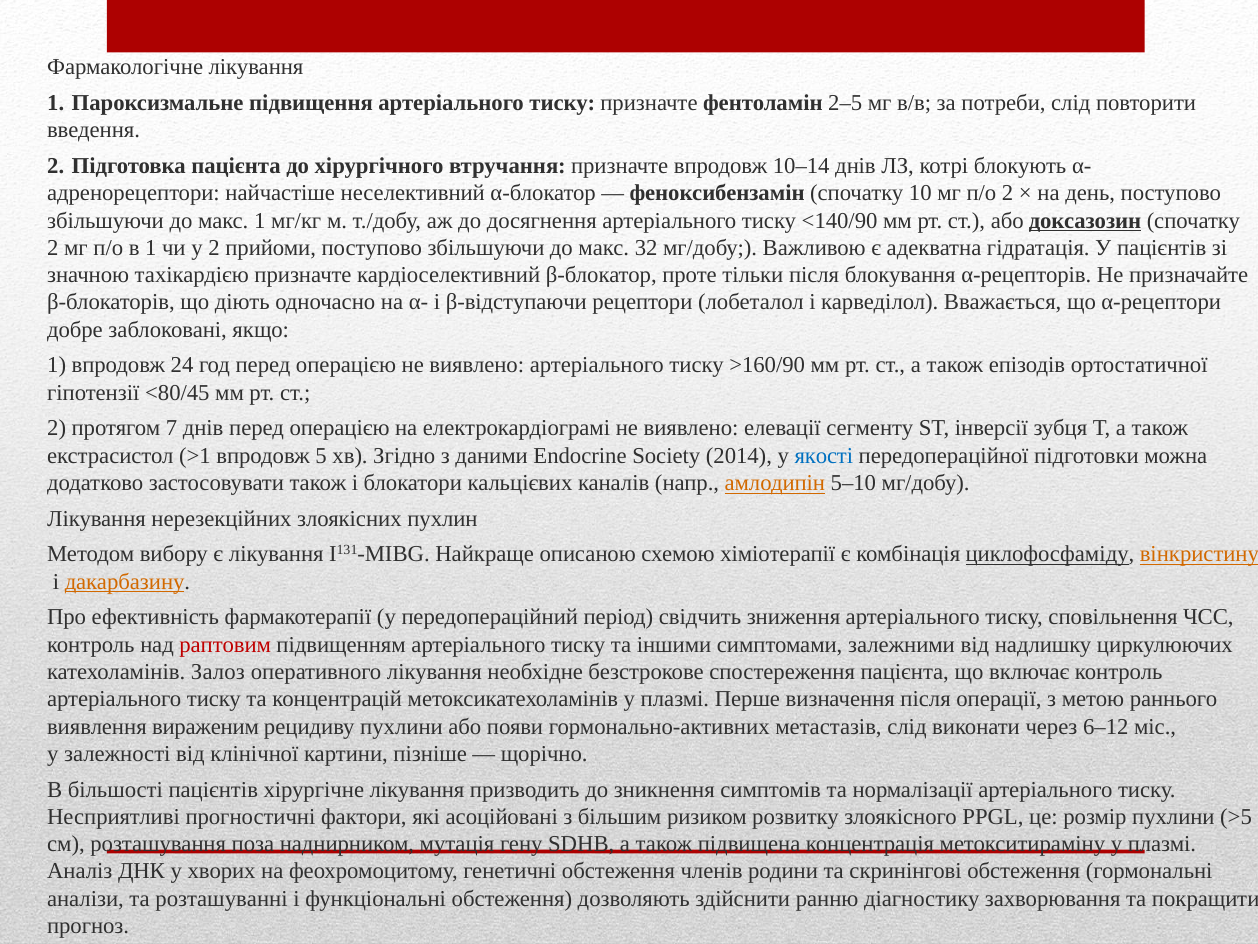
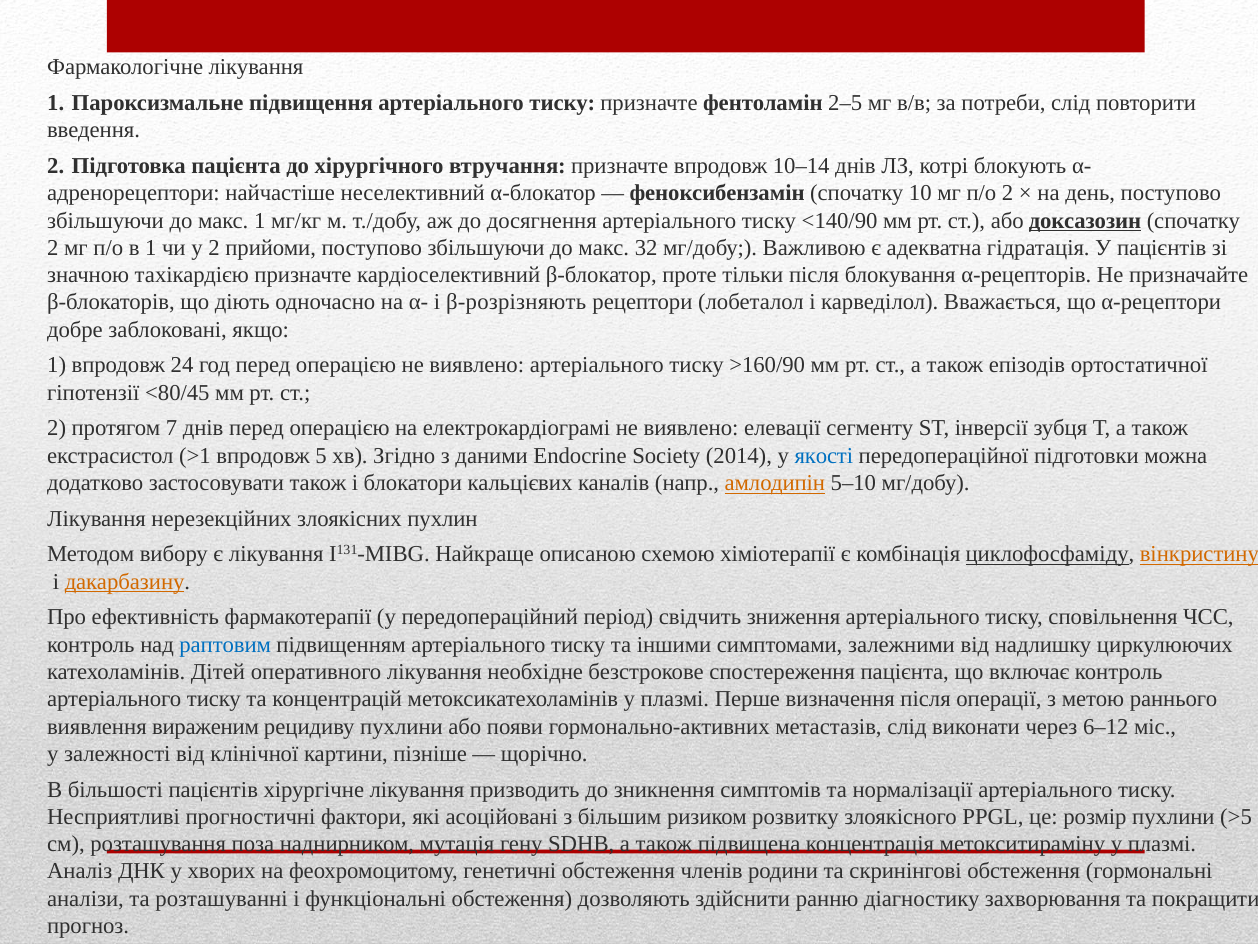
β-відступаючи: β-відступаючи -> β-розрізняють (516, 302)
раптовим colour: red -> blue (225, 644)
Залоз: Залоз -> Дітей (218, 672)
